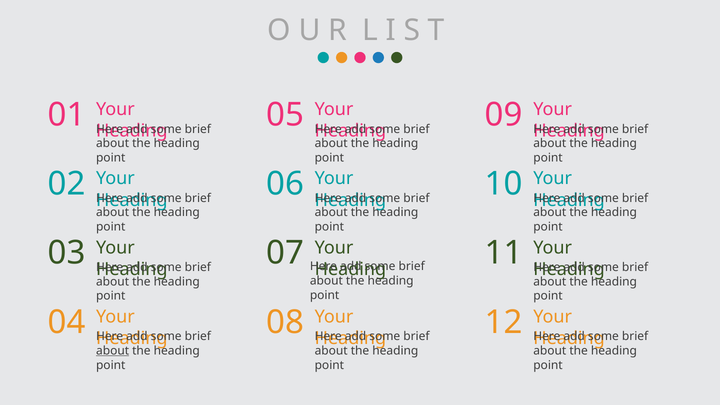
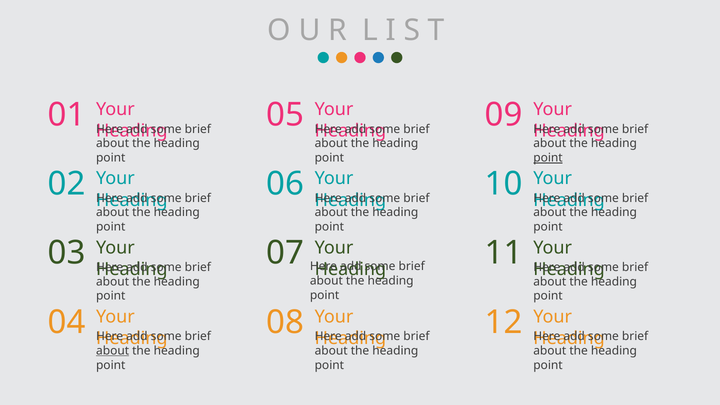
point underline: none -> present (548, 158)
